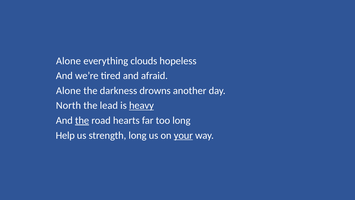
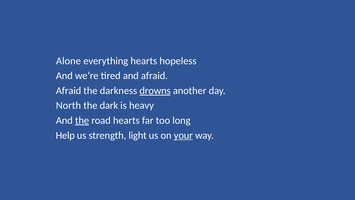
everything clouds: clouds -> hearts (144, 61)
Alone: Alone -> Afraid (69, 91)
drowns underline: none -> present (155, 91)
lead: lead -> dark (109, 105)
heavy underline: present -> none (141, 105)
strength long: long -> light (138, 135)
